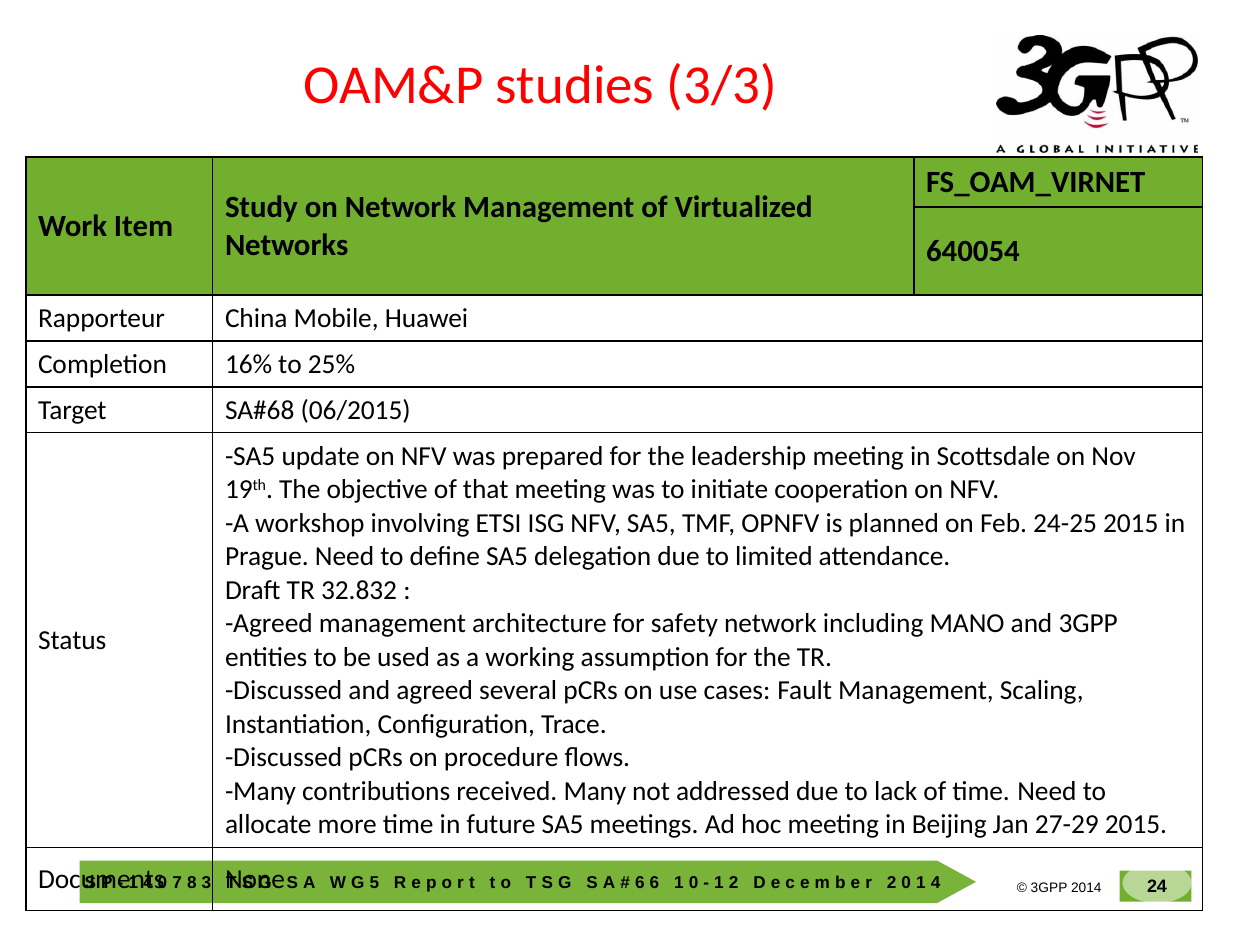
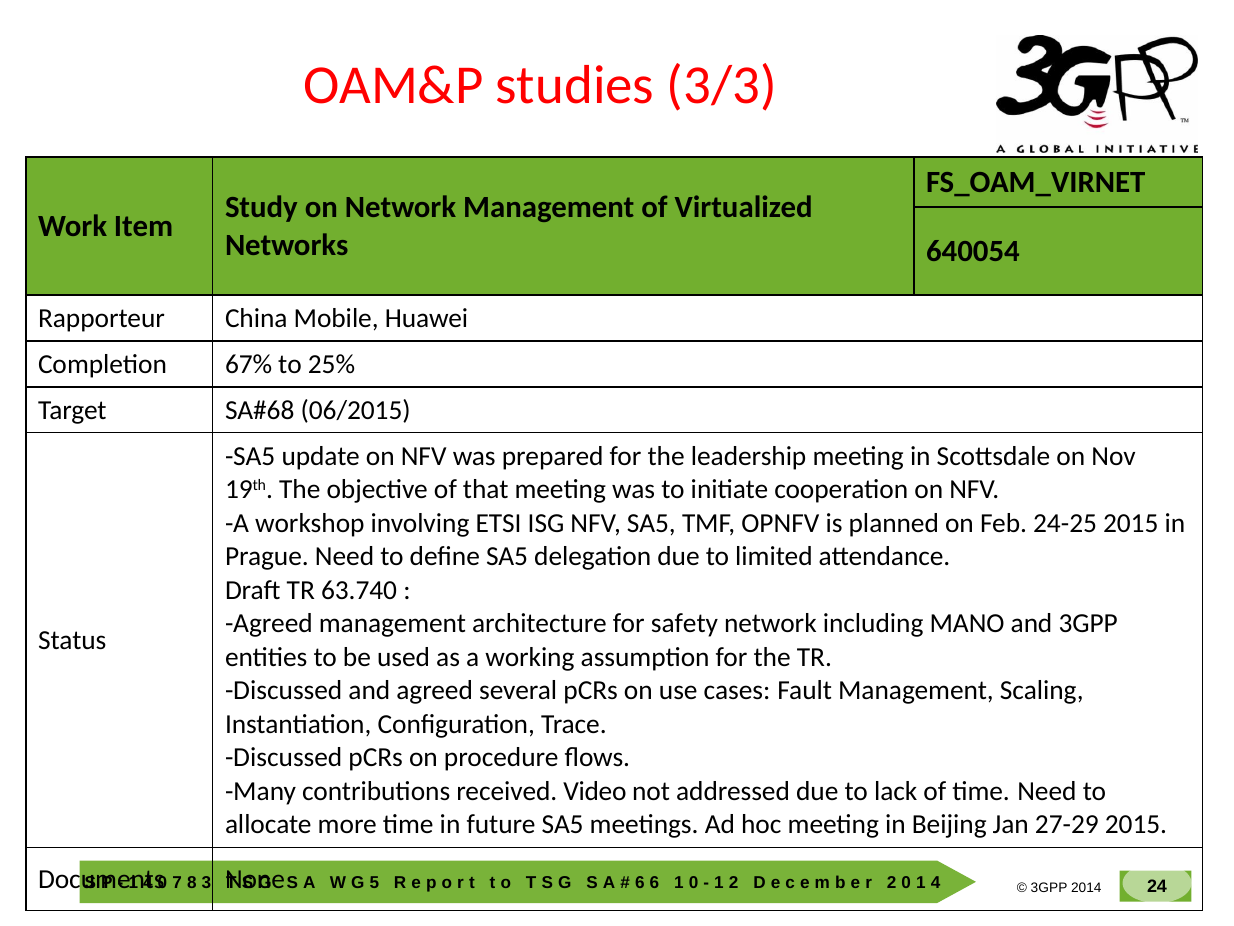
16%: 16% -> 67% (249, 364)
32.832: 32.832 -> 63.740 (359, 590)
received Many: Many -> Video (595, 791)
